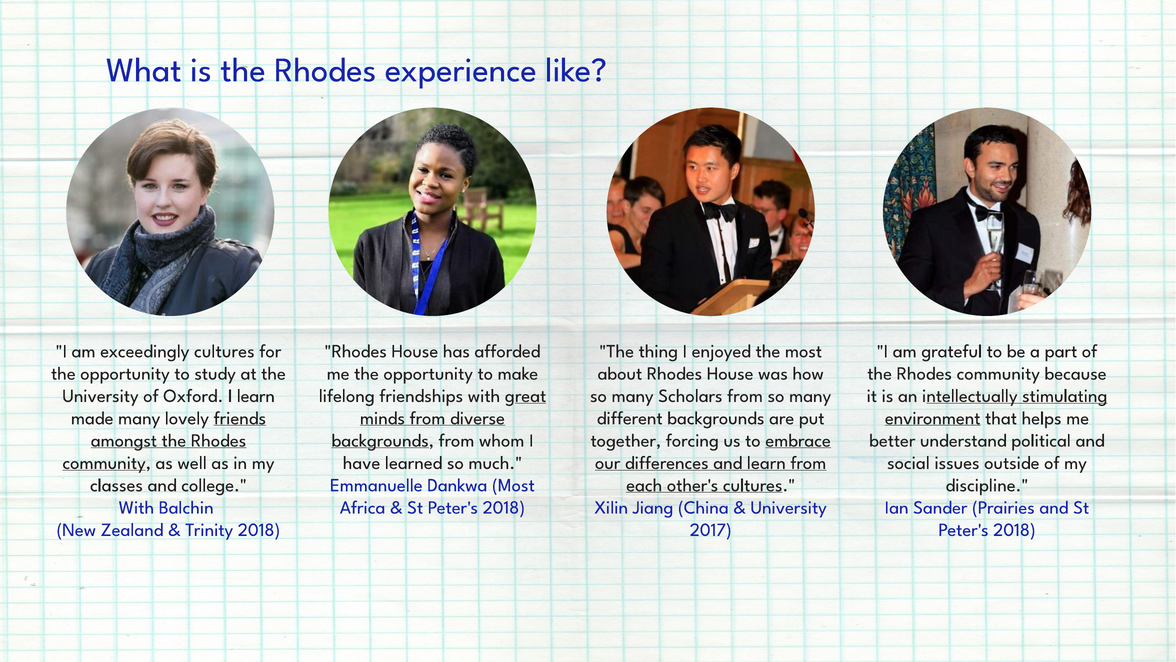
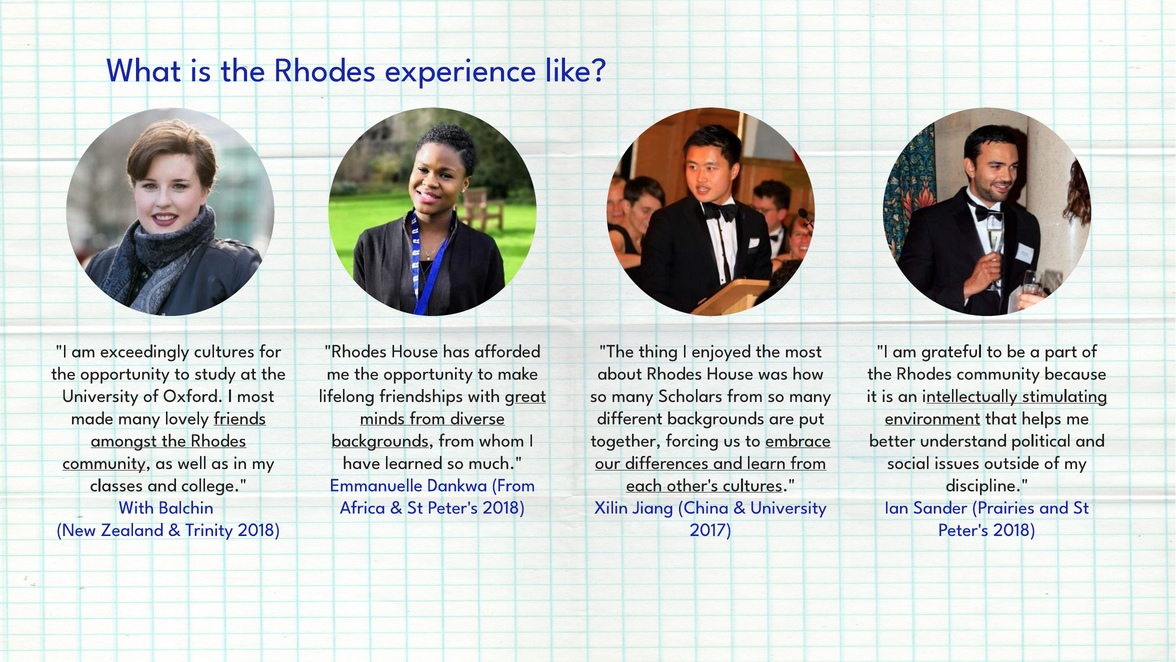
I learn: learn -> most (256, 395)
Dankwa Most: Most -> From (514, 485)
